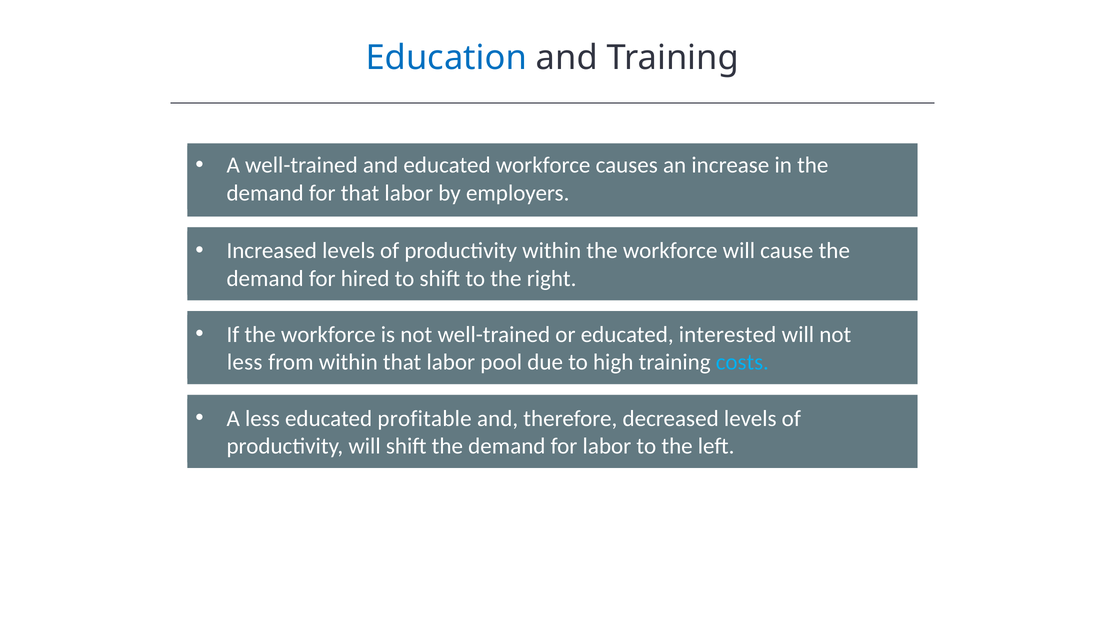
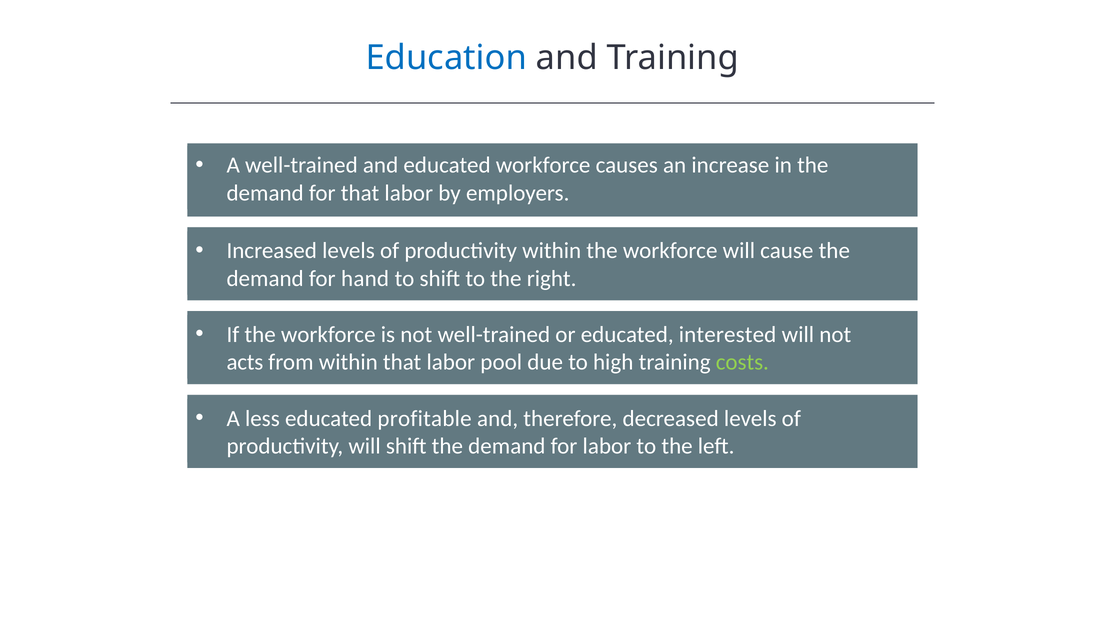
hired: hired -> hand (365, 278)
less: less -> acts (245, 362)
costs colour: light blue -> light green (742, 362)
